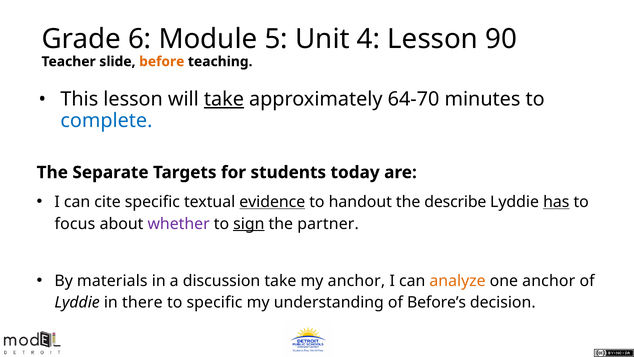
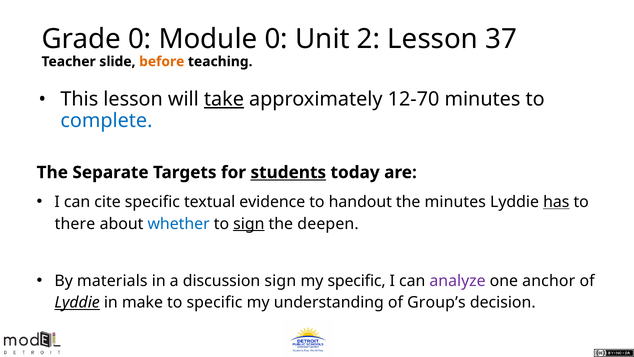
Grade 6: 6 -> 0 (140, 39)
Module 5: 5 -> 0 (276, 39)
4: 4 -> 2 (369, 39)
90: 90 -> 37 (501, 39)
64-70: 64-70 -> 12-70 (414, 99)
students underline: none -> present (288, 172)
evidence underline: present -> none (272, 202)
the describe: describe -> minutes (455, 202)
focus: focus -> there (75, 224)
whether colour: purple -> blue (179, 224)
partner: partner -> deepen (328, 224)
discussion take: take -> sign (280, 281)
my anchor: anchor -> specific (357, 281)
analyze colour: orange -> purple (458, 281)
Lyddie underline: none -> present (77, 302)
there: there -> make (142, 302)
Before’s: Before’s -> Group’s (436, 302)
